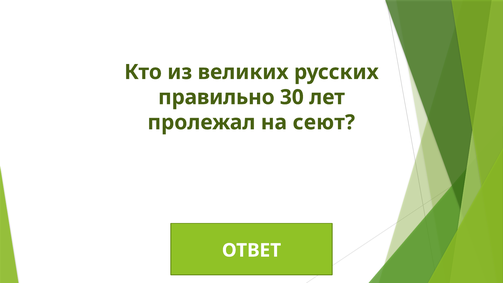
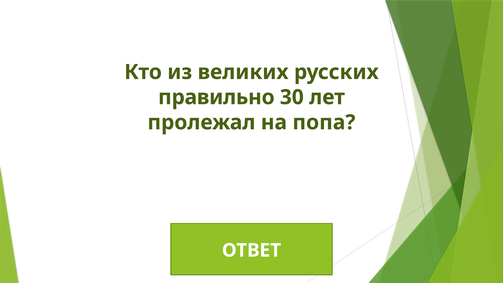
сеют: сеют -> попа (324, 122)
